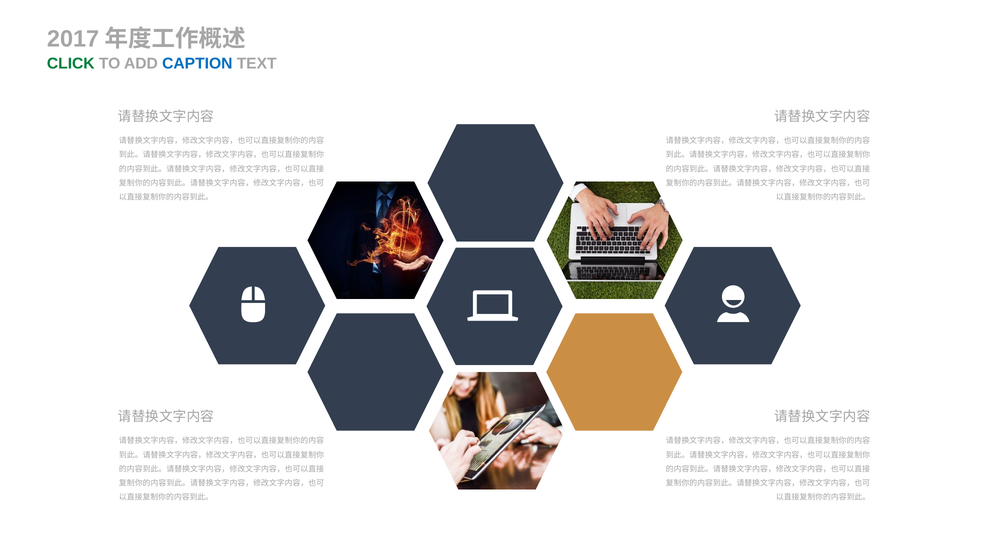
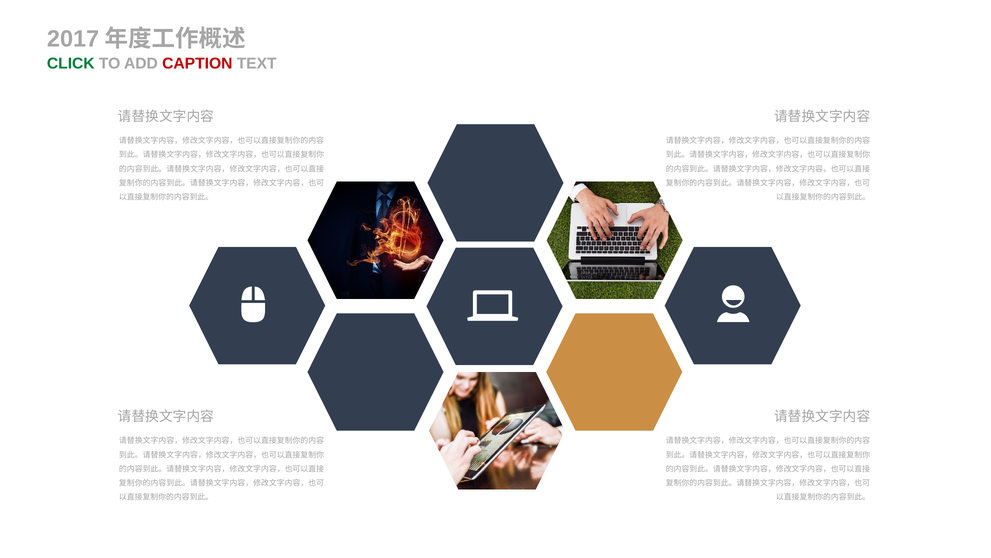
CAPTION colour: blue -> red (197, 64)
